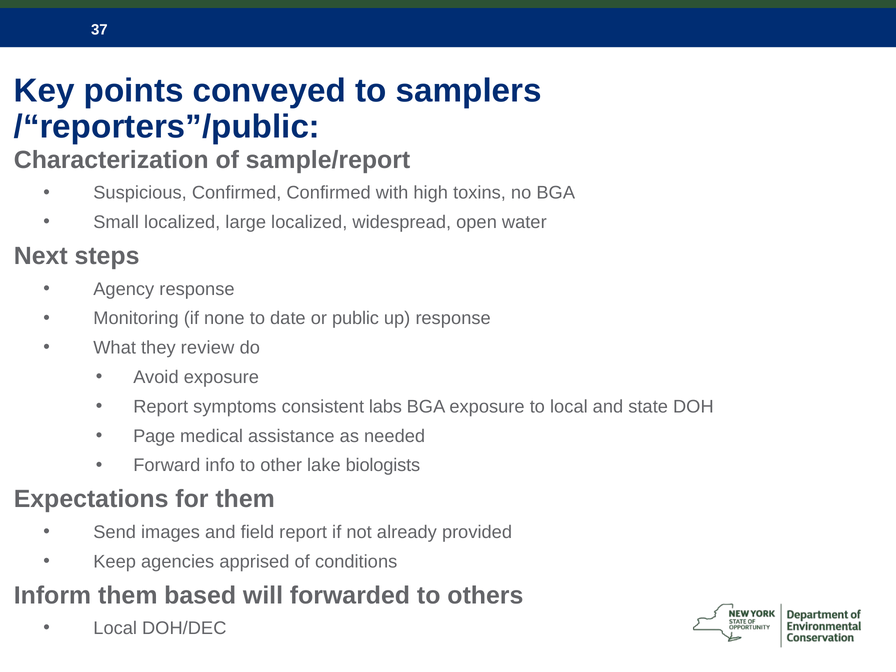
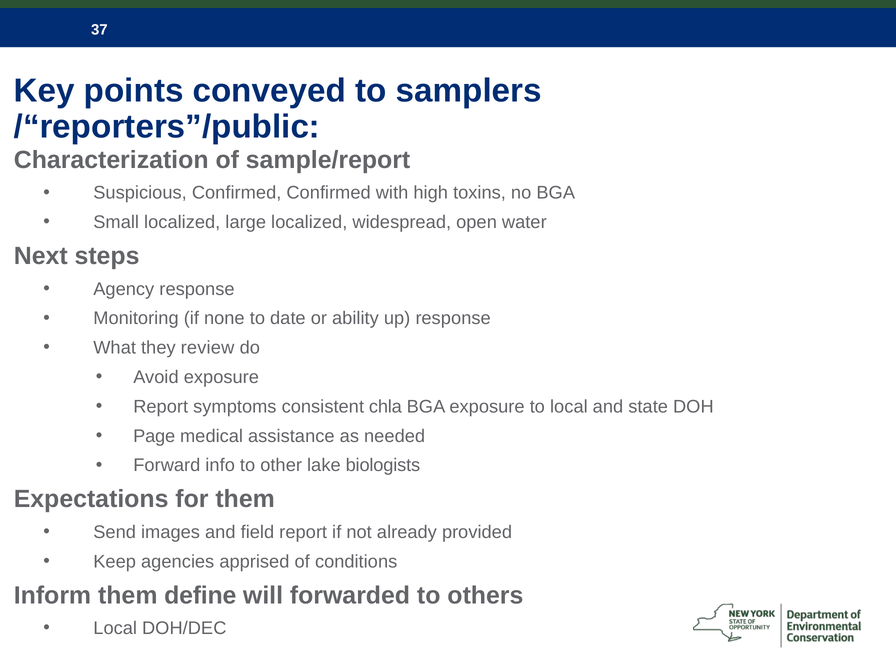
public: public -> ability (355, 318)
labs: labs -> chla (385, 407)
based: based -> define (200, 595)
